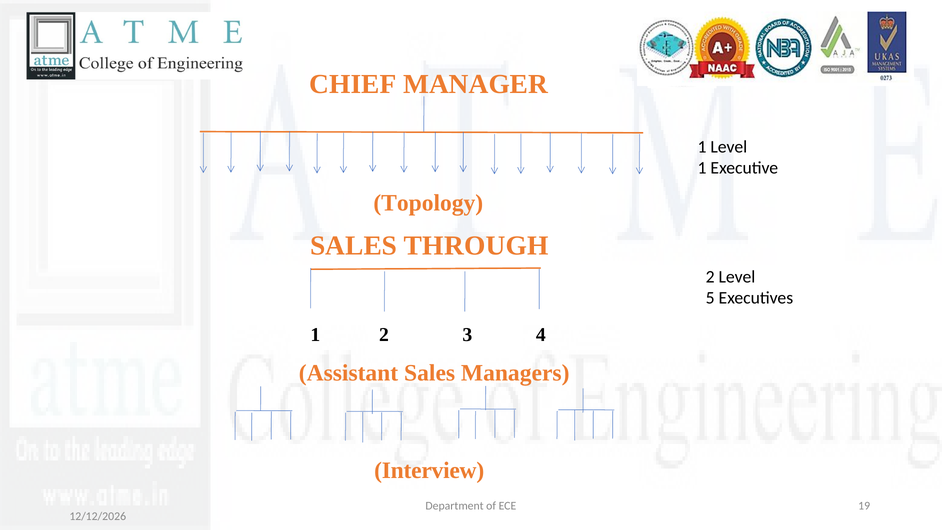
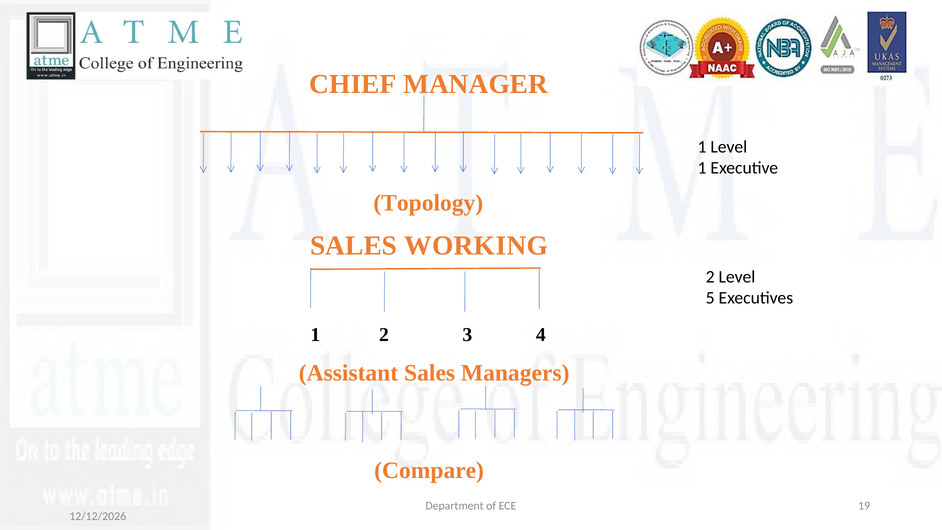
THROUGH: THROUGH -> WORKING (476, 246)
Interview: Interview -> Compare (429, 470)
